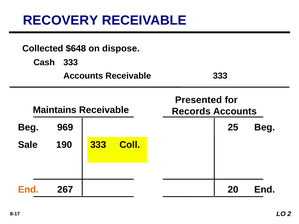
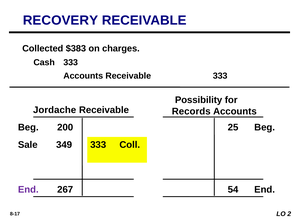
$648: $648 -> $383 (76, 49)
dispose: dispose -> charges (121, 49)
Presented: Presented -> Possibility (199, 100)
Maintains: Maintains -> Jordache (55, 110)
969: 969 -> 200 (65, 127)
190: 190 -> 349 (64, 145)
End colour: orange -> purple (28, 190)
20: 20 -> 54 (233, 190)
